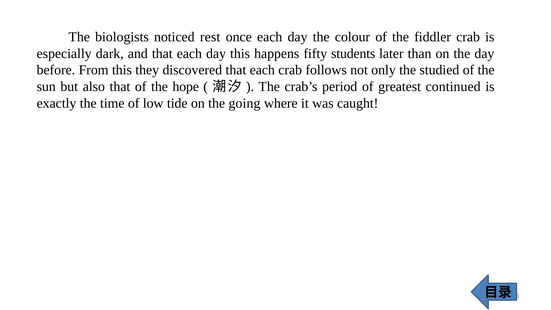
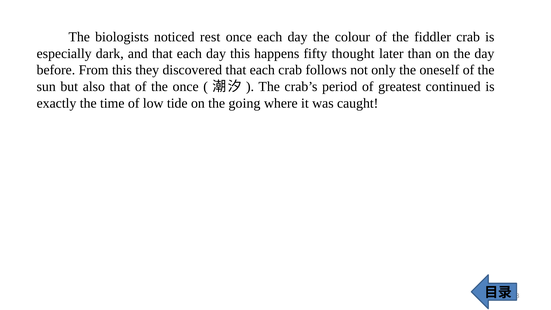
students: students -> thought (353, 54)
studied: studied -> oneself (439, 70)
the hope: hope -> once (186, 87)
